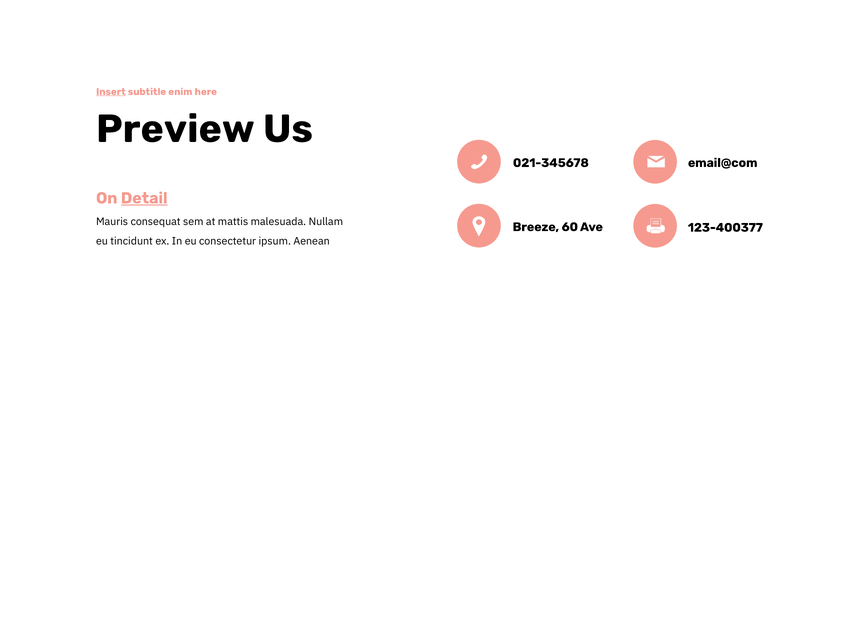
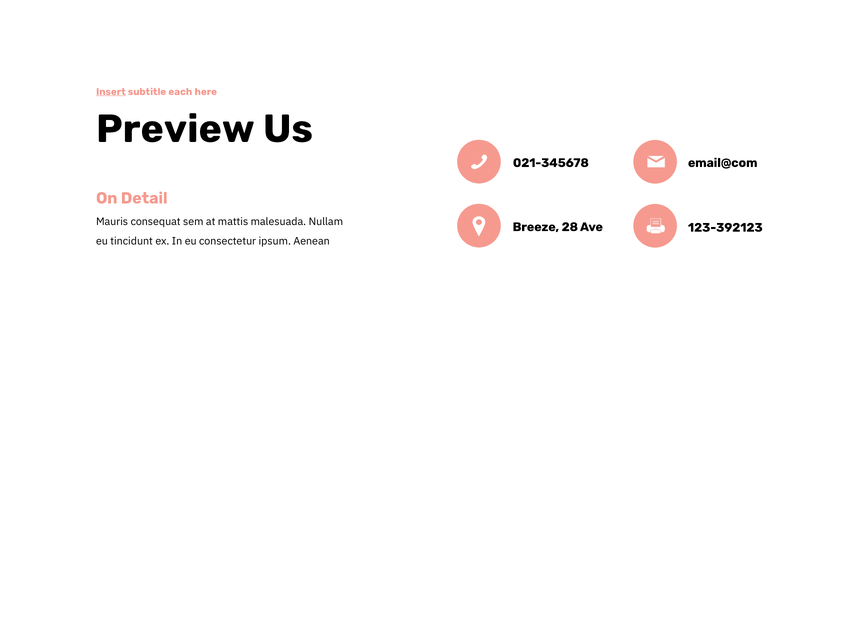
enim: enim -> each (180, 92)
Detail underline: present -> none (144, 198)
60: 60 -> 28 (570, 227)
123-400377: 123-400377 -> 123-392123 (725, 228)
